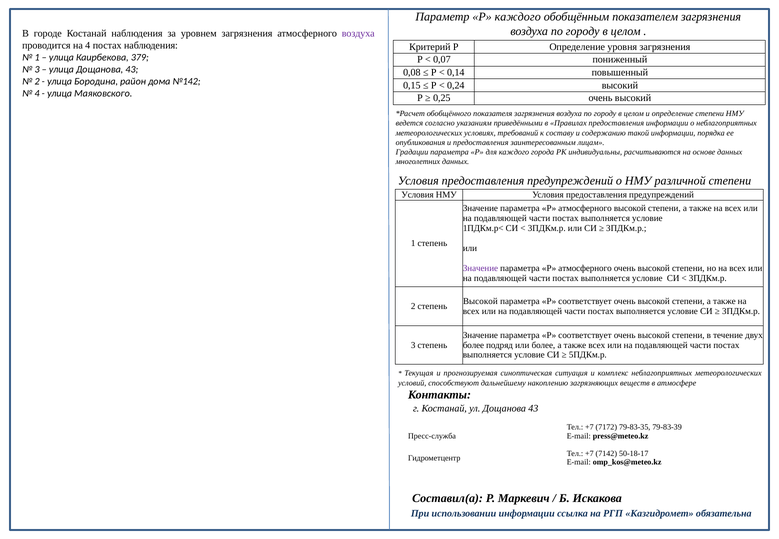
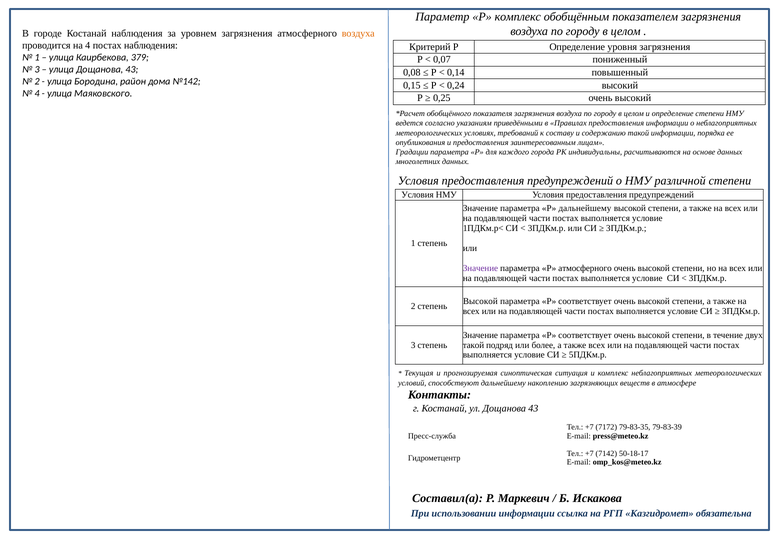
Р каждого: каждого -> комплекс (518, 17)
воздуха colour: purple -> orange (358, 34)
атмосферного: атмосферного -> дальнейшему (585, 209)
более: более -> такой (473, 345)
